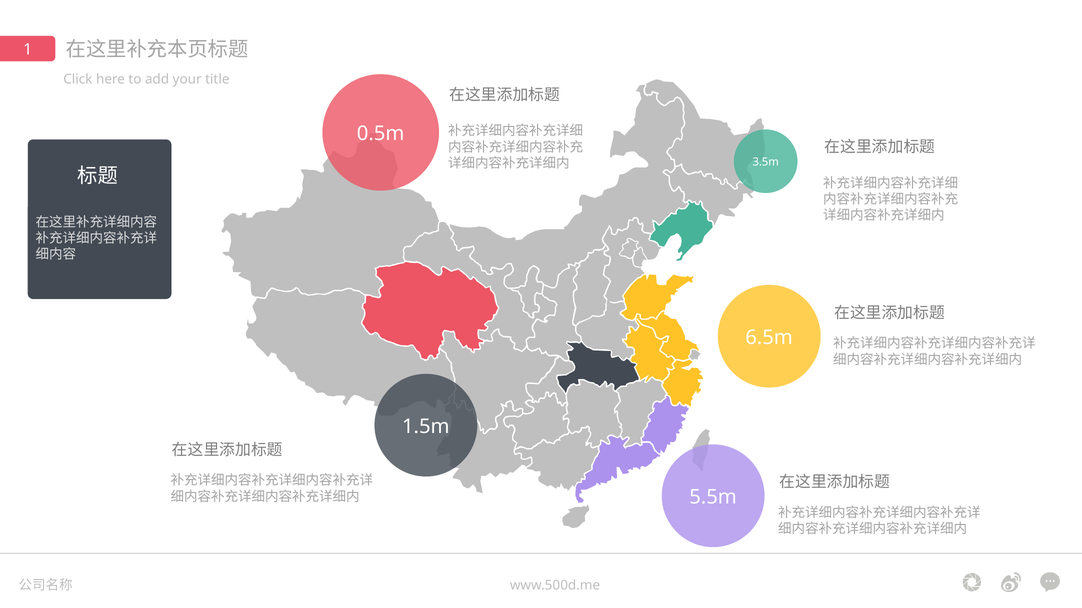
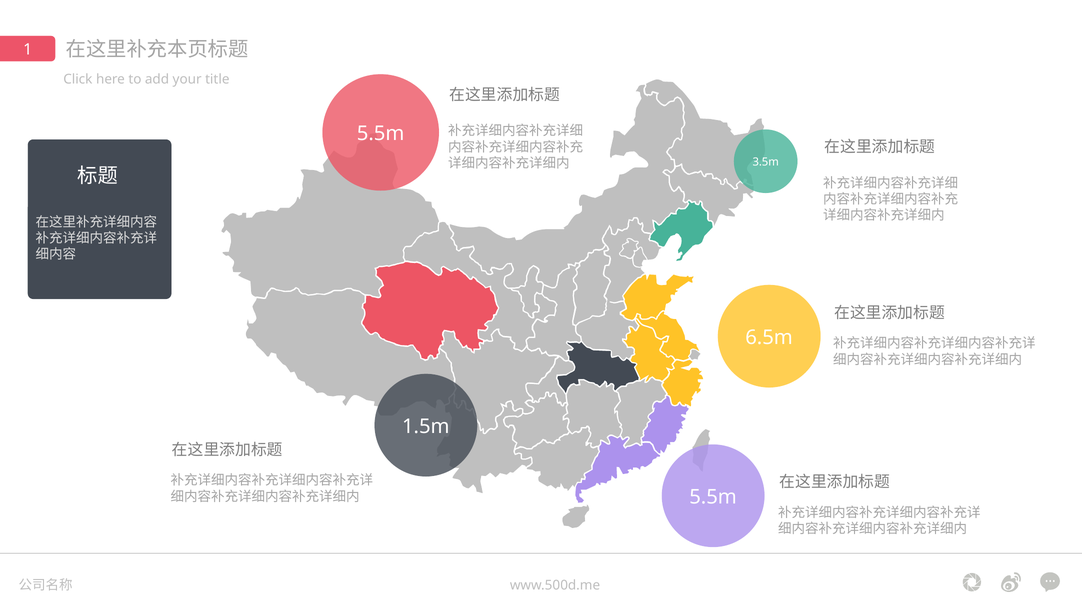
0.5m: 0.5m -> 5.5m (381, 134)
